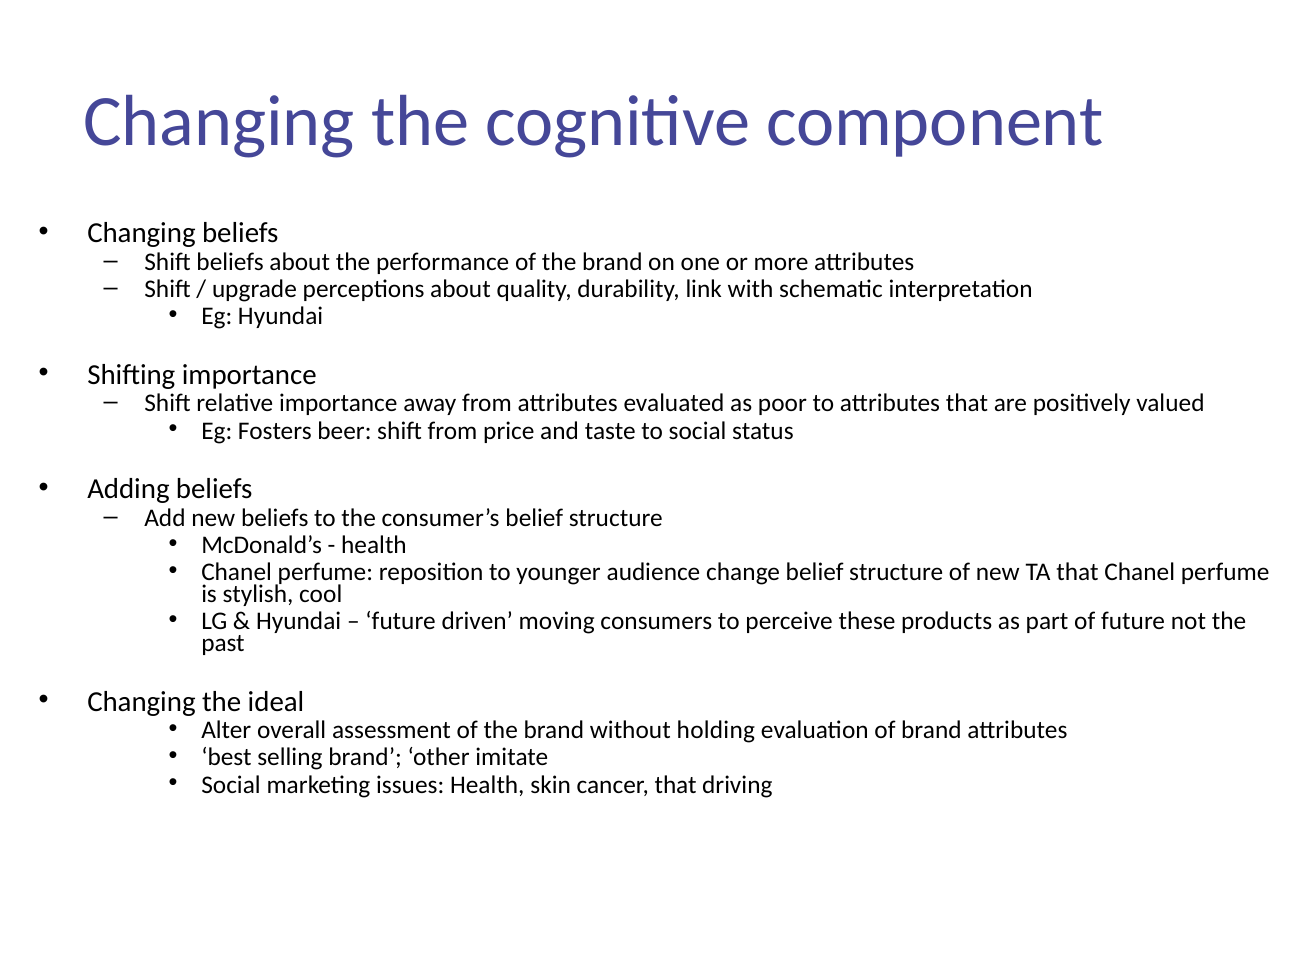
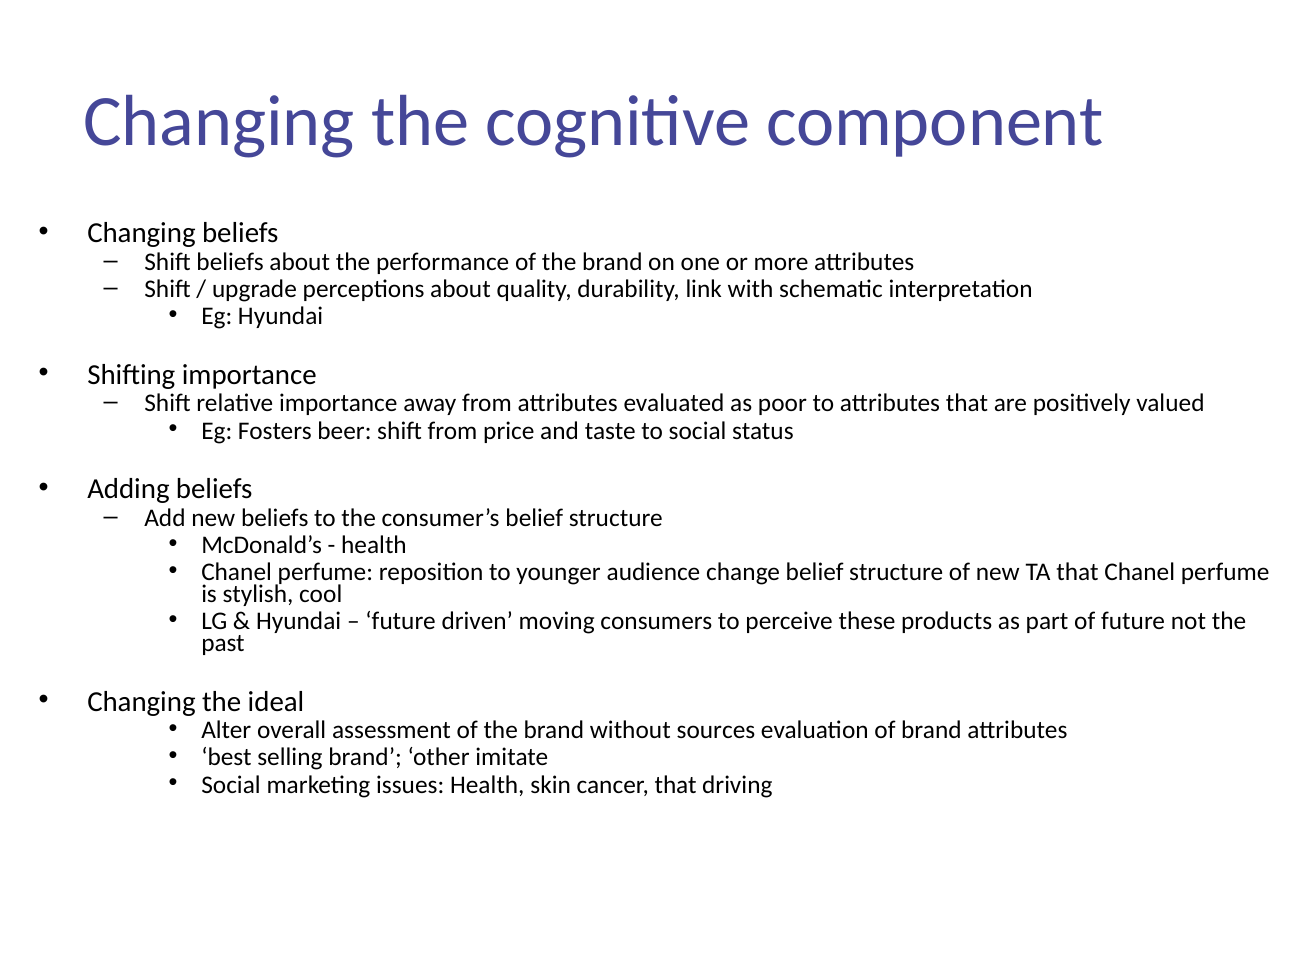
holding: holding -> sources (716, 730)
